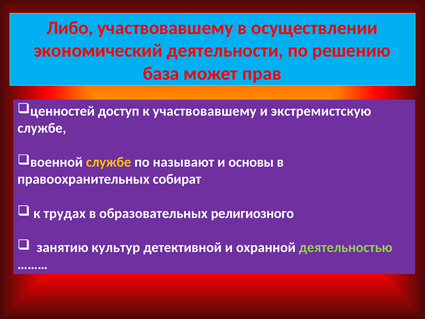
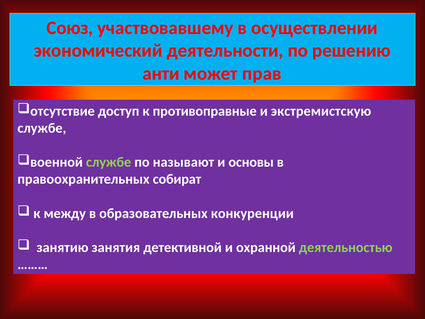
Либо: Либо -> Союз (70, 28)
база: база -> анти (161, 73)
ценностей: ценностей -> отсутствие (62, 111)
к участвовавшему: участвовавшему -> противоправные (205, 111)
службе colour: yellow -> light green (109, 162)
трудах: трудах -> между (65, 213)
религиозного: религиозного -> конкуренции (252, 213)
культур: культур -> занятия (116, 247)
